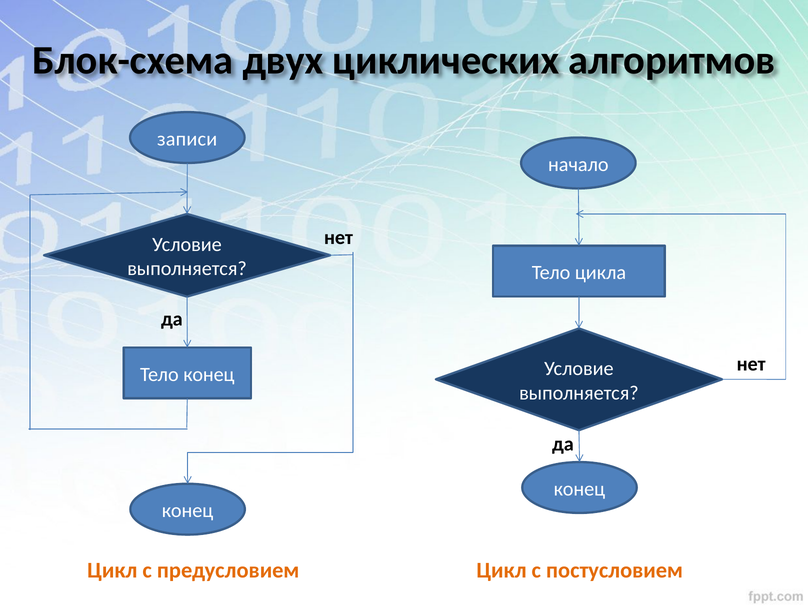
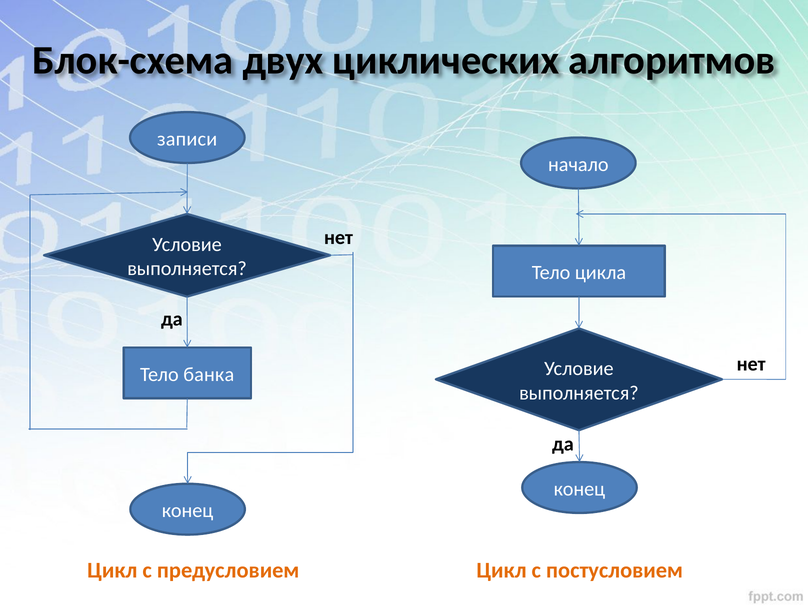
Тело конец: конец -> банка (209, 374)
